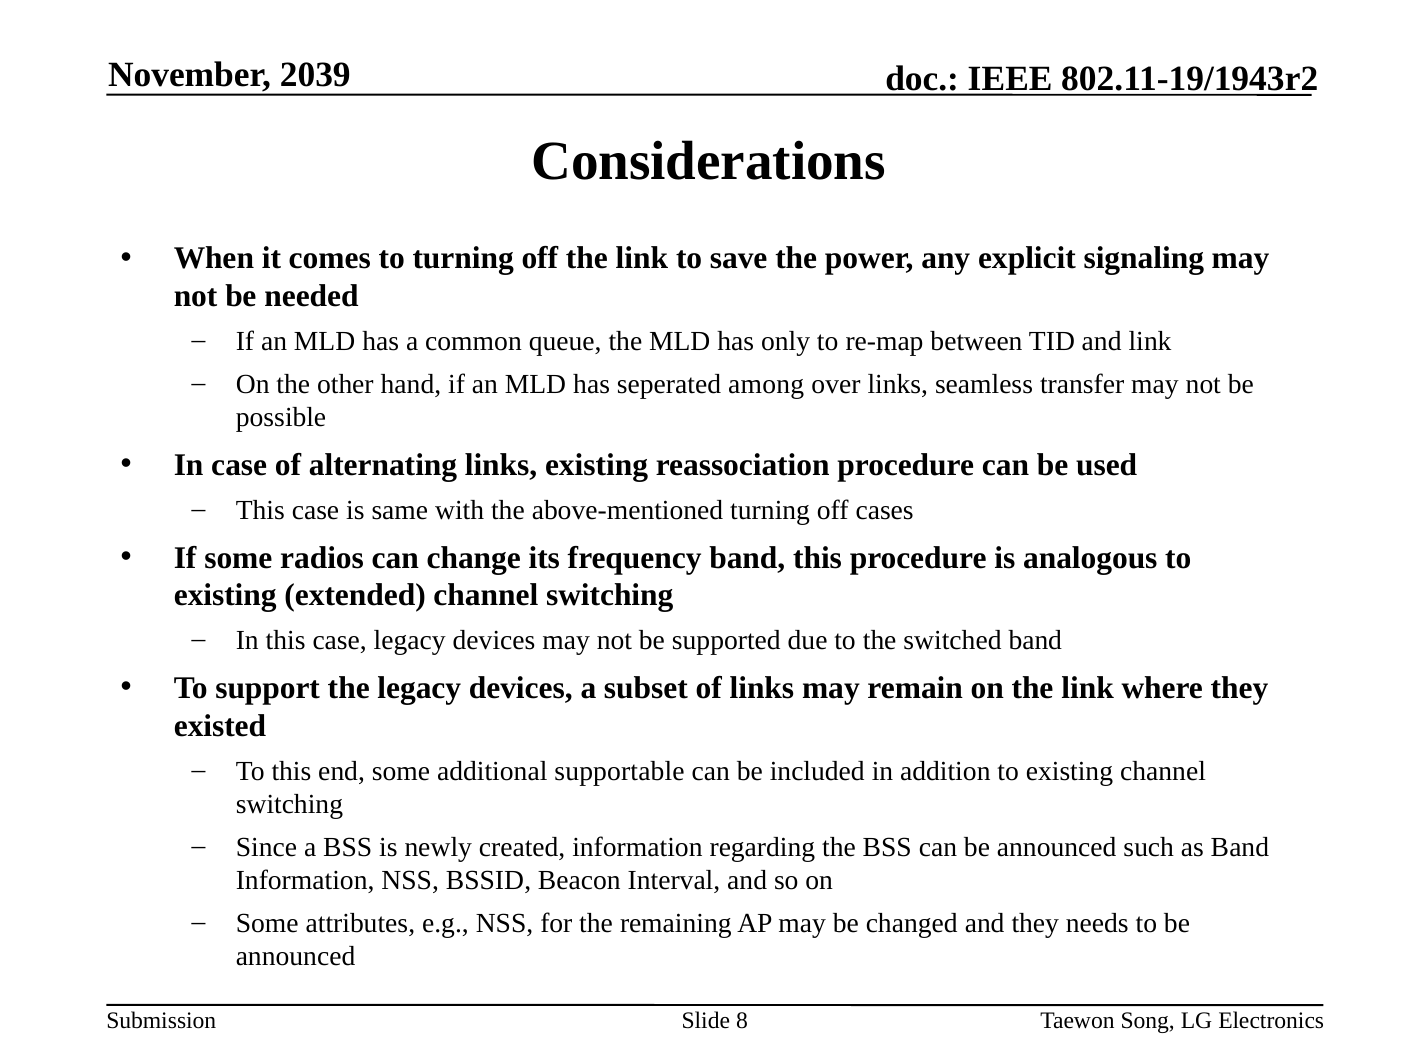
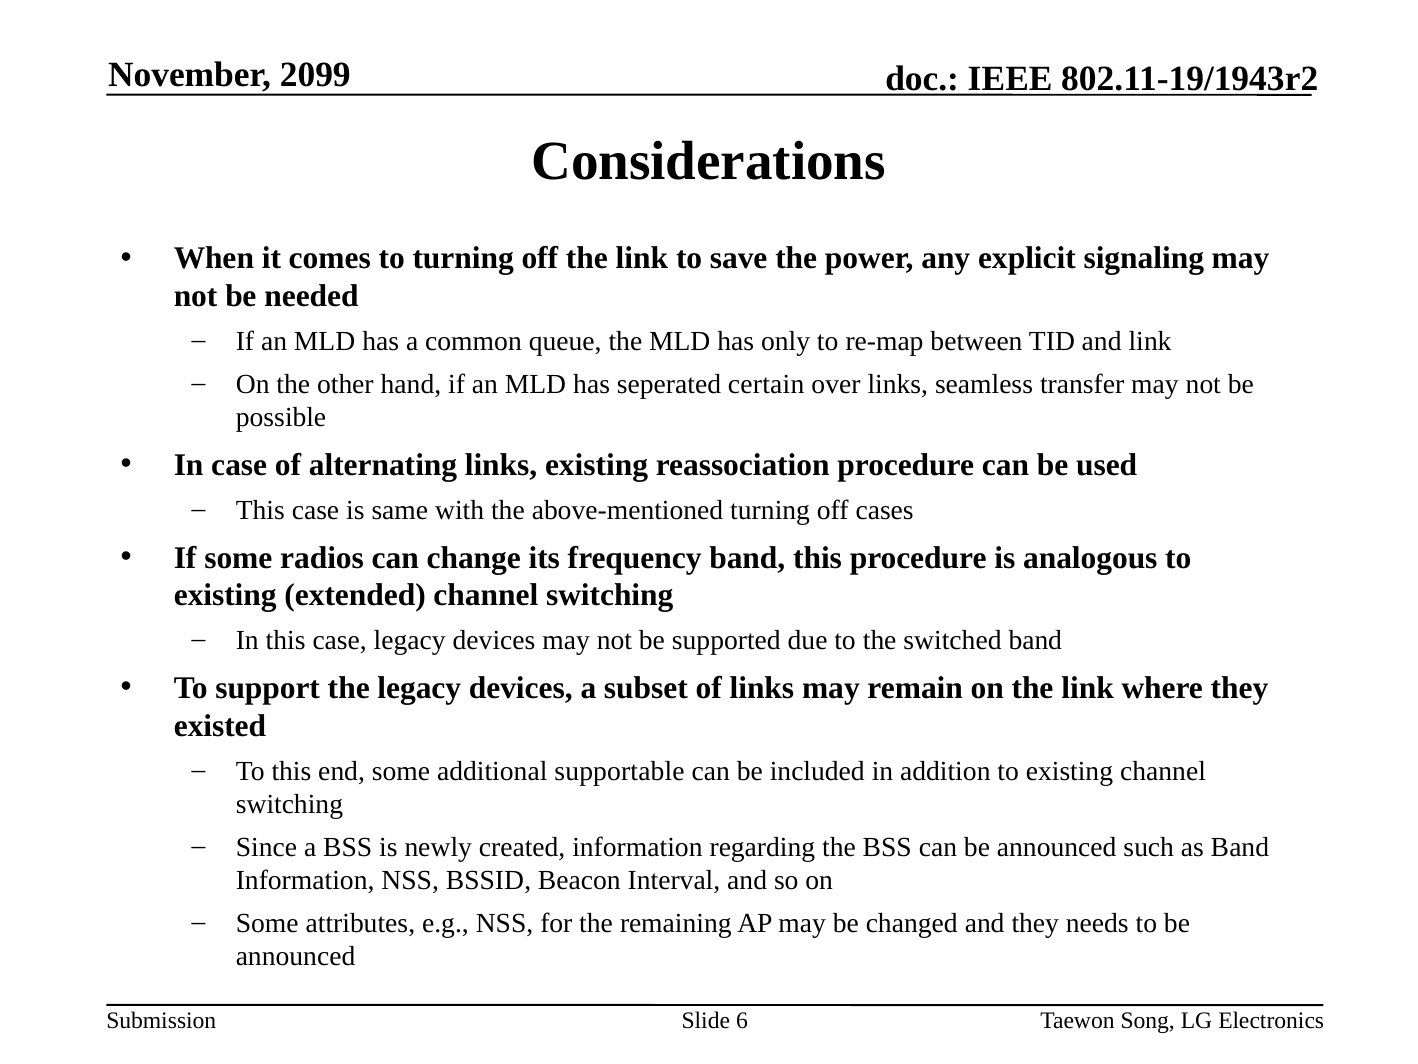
2039: 2039 -> 2099 (315, 75)
among: among -> certain (766, 384)
8: 8 -> 6 (742, 1020)
